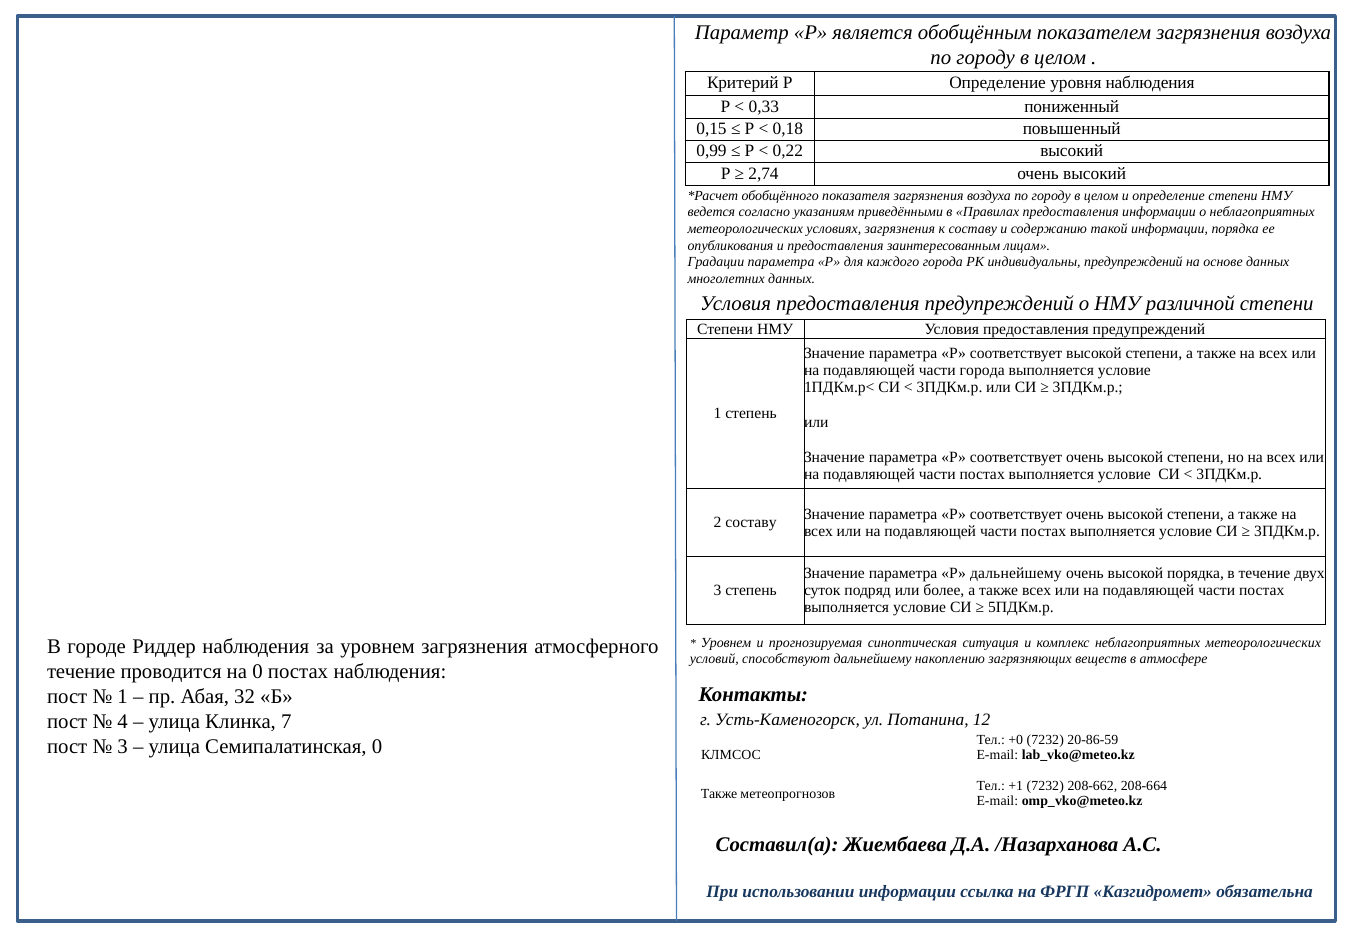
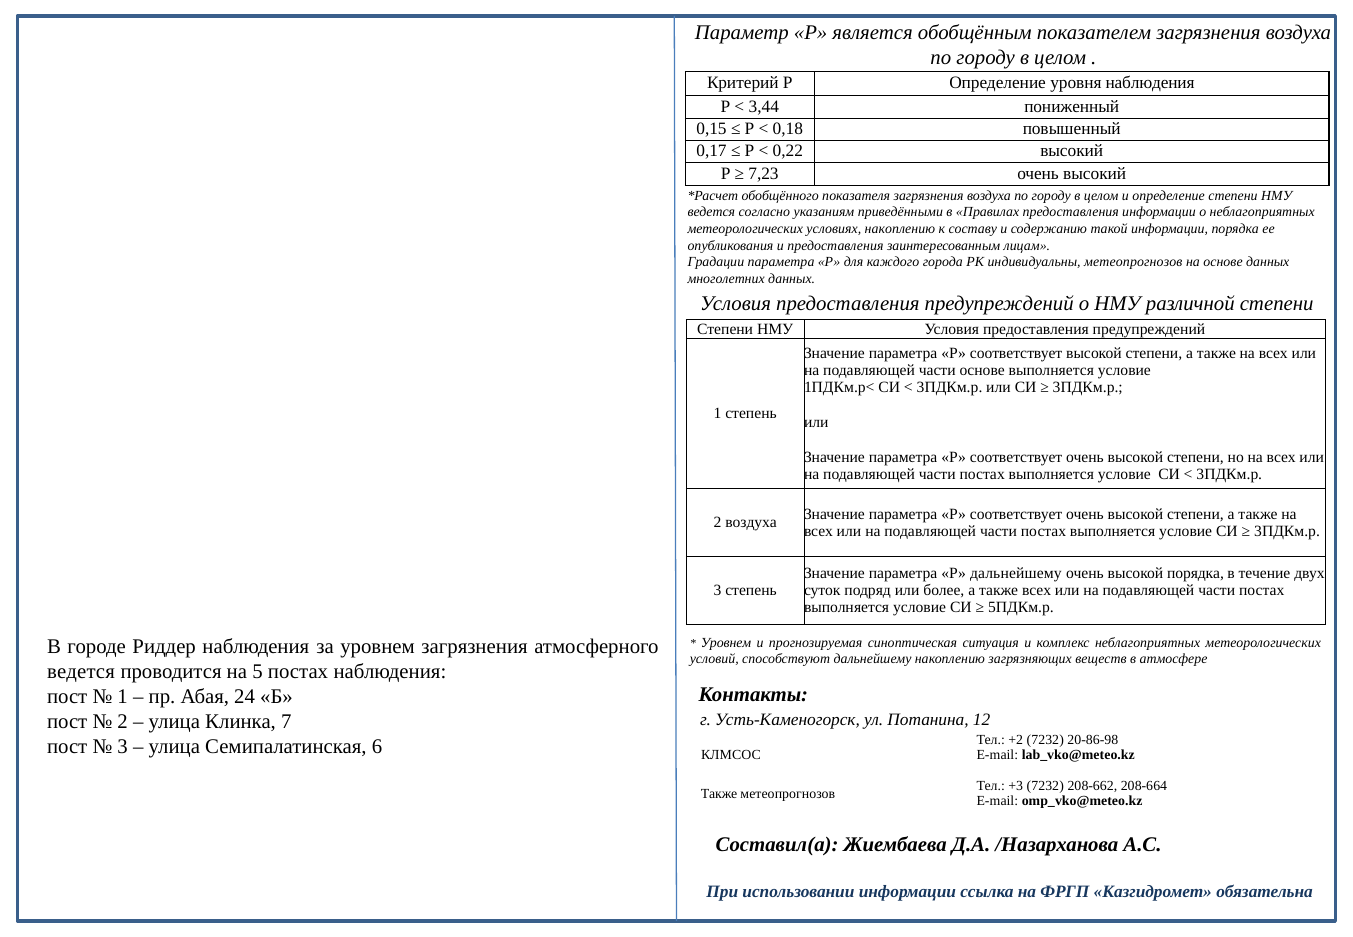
0,33: 0,33 -> 3,44 (764, 107)
0,99: 0,99 -> 0,17 (712, 151)
2,74: 2,74 -> 7,23 (764, 173)
условиях загрязнения: загрязнения -> накоплению (900, 229)
индивидуальны предупреждений: предупреждений -> метеопрогнозов (1133, 262)
части города: города -> основе (982, 370)
2 составу: составу -> воздуха (751, 522)
течение: течение -> ведется (81, 672)
на 0: 0 -> 5 (257, 672)
32: 32 -> 24 (245, 697)
4: 4 -> 2 (123, 722)
+0: +0 -> +2 (1016, 740)
20-86-59: 20-86-59 -> 20-86-98 (1093, 740)
Семипалатинская 0: 0 -> 6 (377, 747)
+1: +1 -> +3 (1016, 785)
